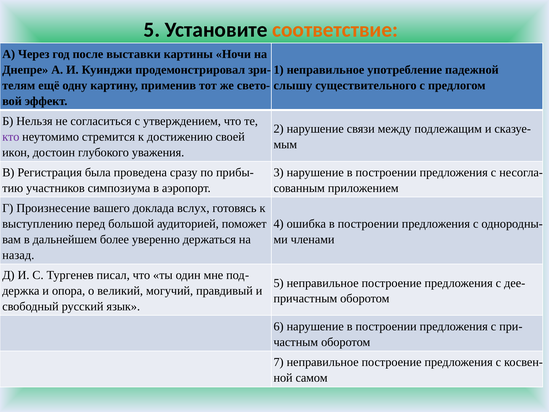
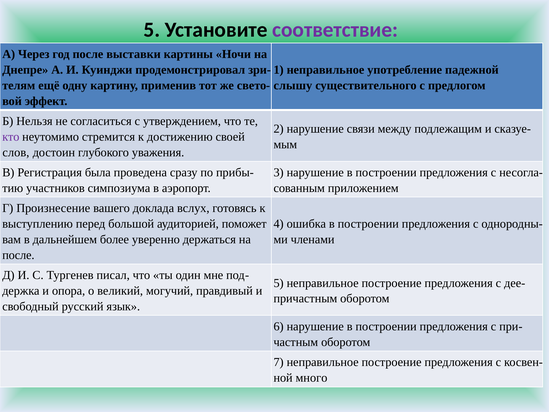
соответствие colour: orange -> purple (335, 30)
икон: икон -> слов (16, 152)
назад: назад -> после (18, 255)
самом: самом -> много (312, 378)
